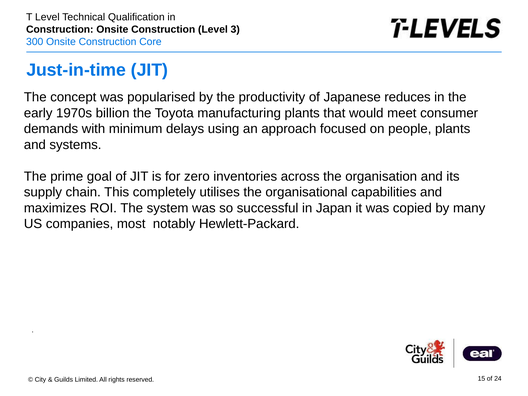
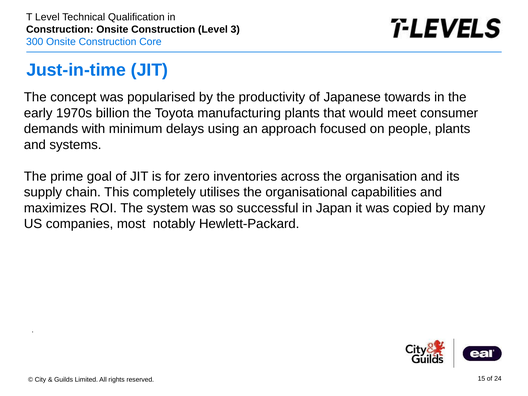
reduces: reduces -> towards (407, 97)
